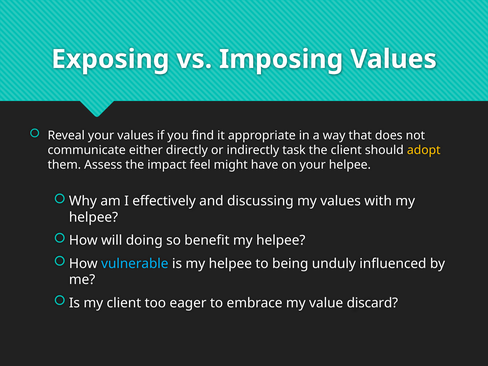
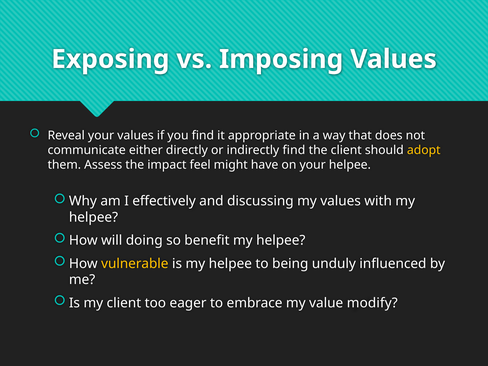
indirectly task: task -> find (294, 150)
vulnerable colour: light blue -> yellow (135, 264)
discard: discard -> modify (372, 303)
